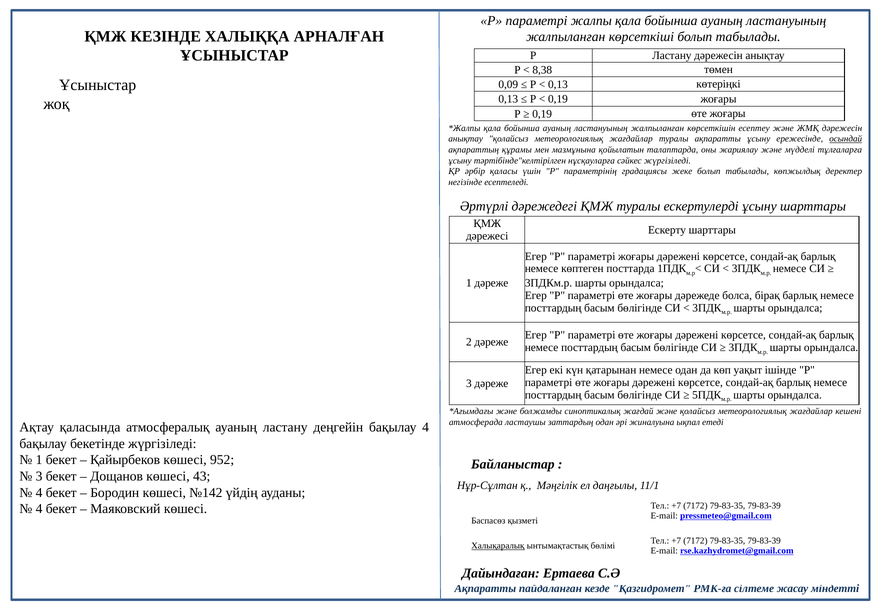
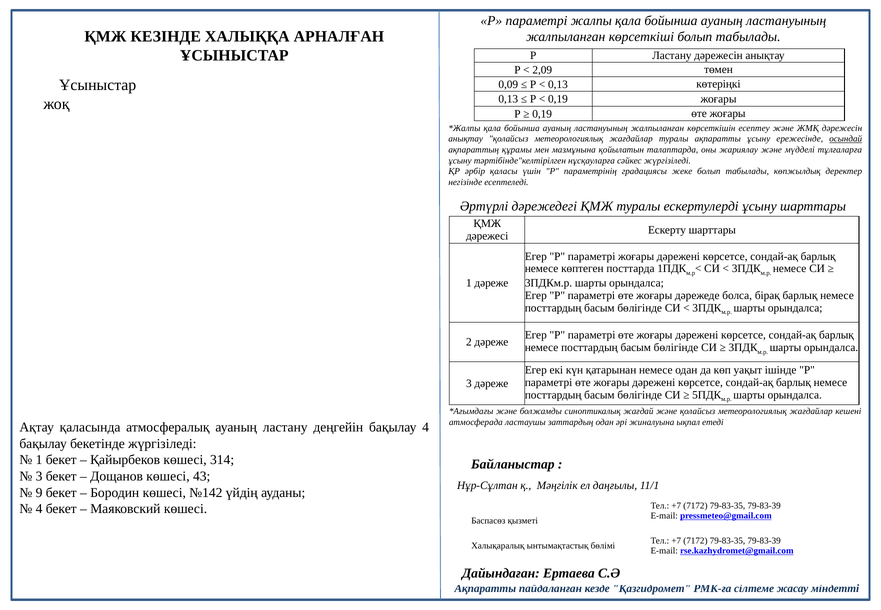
8,38: 8,38 -> 2,09 (542, 70)
952: 952 -> 314 (222, 460)
4: 4 -> 9 (39, 492)
Халықаралық underline: present -> none (498, 546)
